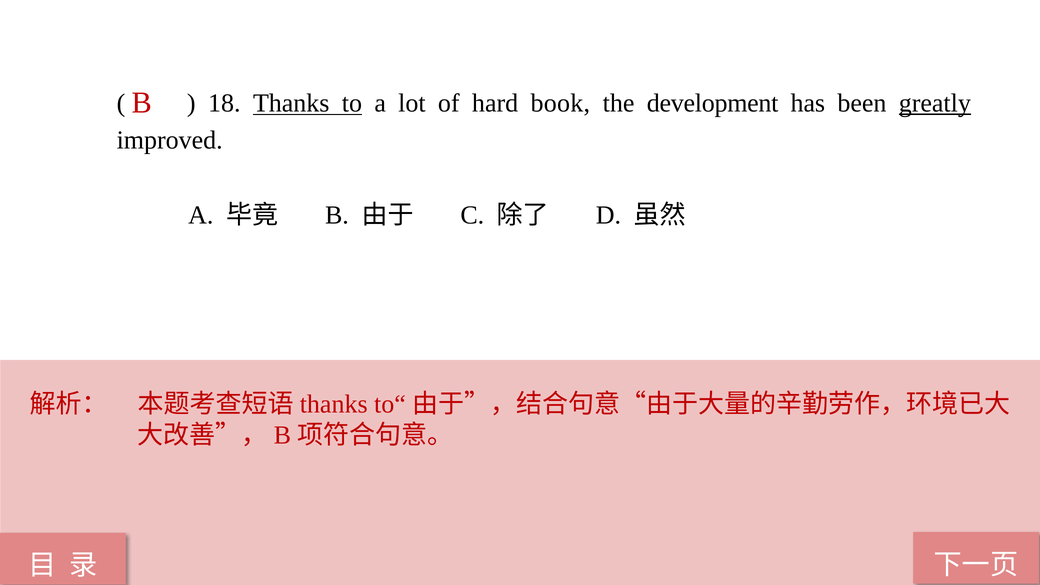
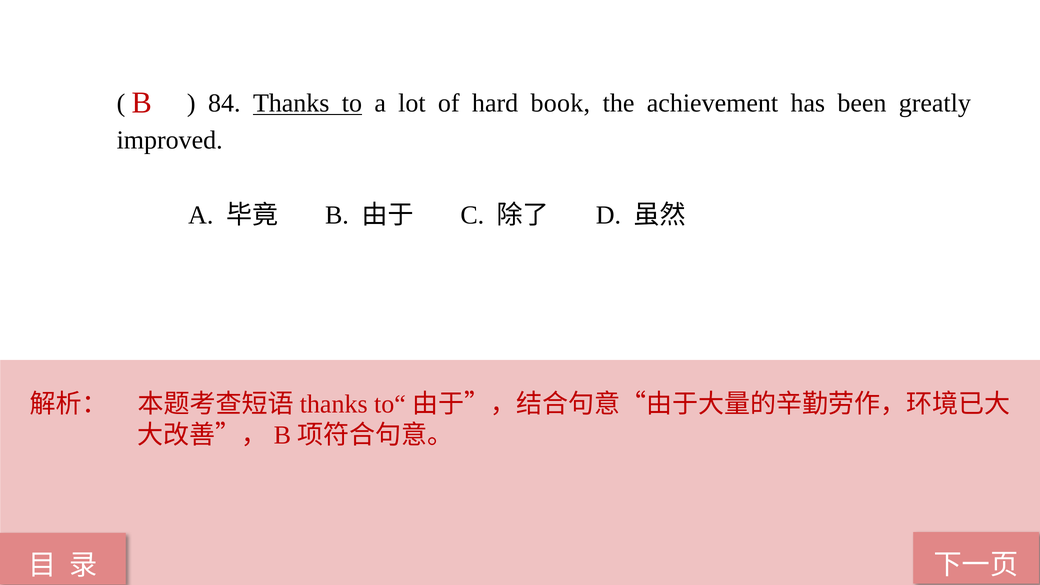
18: 18 -> 84 (224, 103)
development: development -> achievement (712, 103)
greatly underline: present -> none (935, 103)
